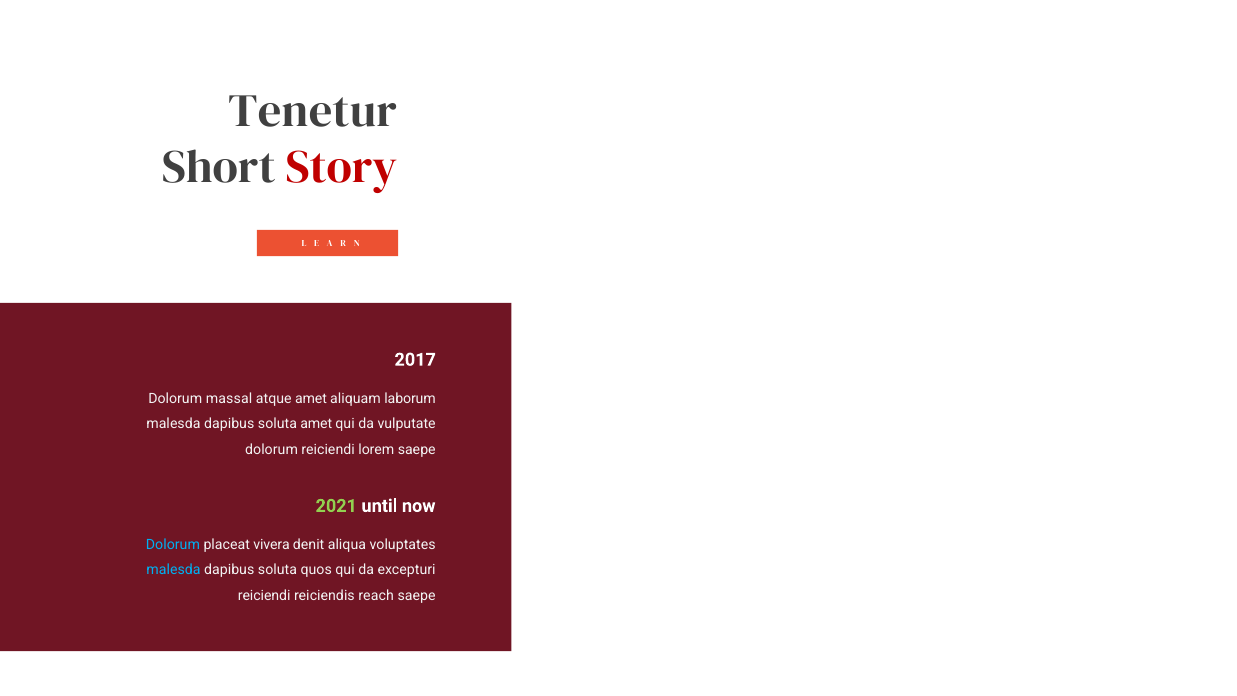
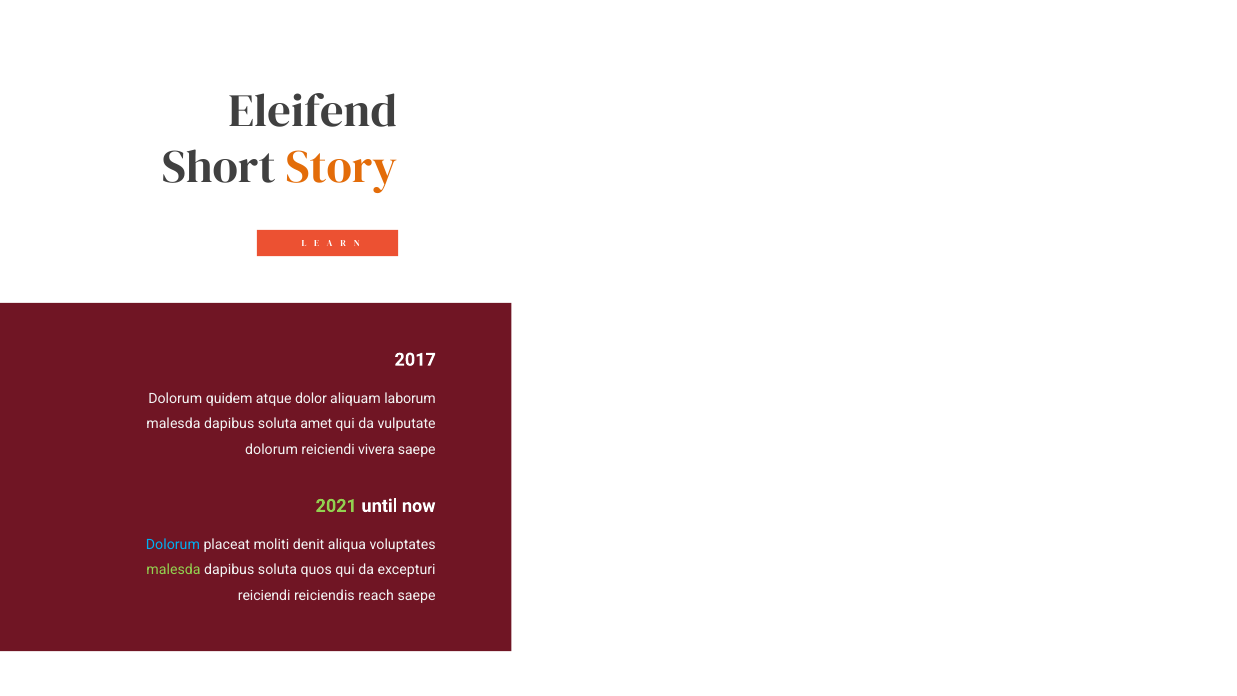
Tenetur: Tenetur -> Eleifend (313, 111)
Story colour: red -> orange (341, 167)
massal: massal -> quidem (229, 398)
atque amet: amet -> dolor (311, 398)
lorem: lorem -> vivera (376, 449)
vivera: vivera -> moliti (271, 544)
malesda colour: light blue -> light green (173, 570)
